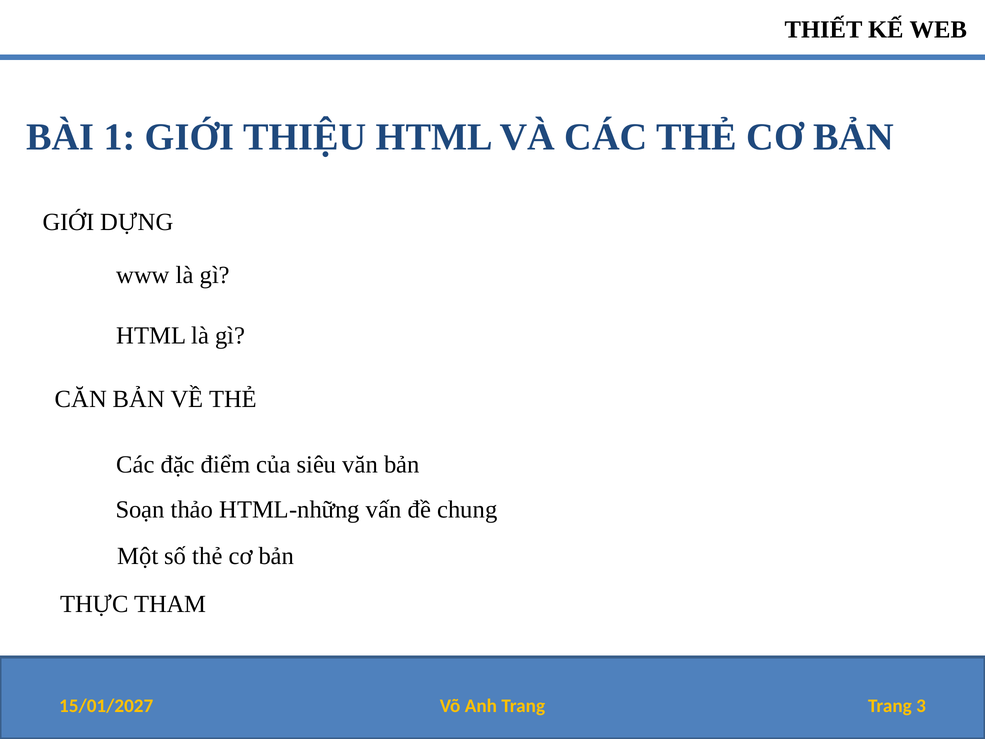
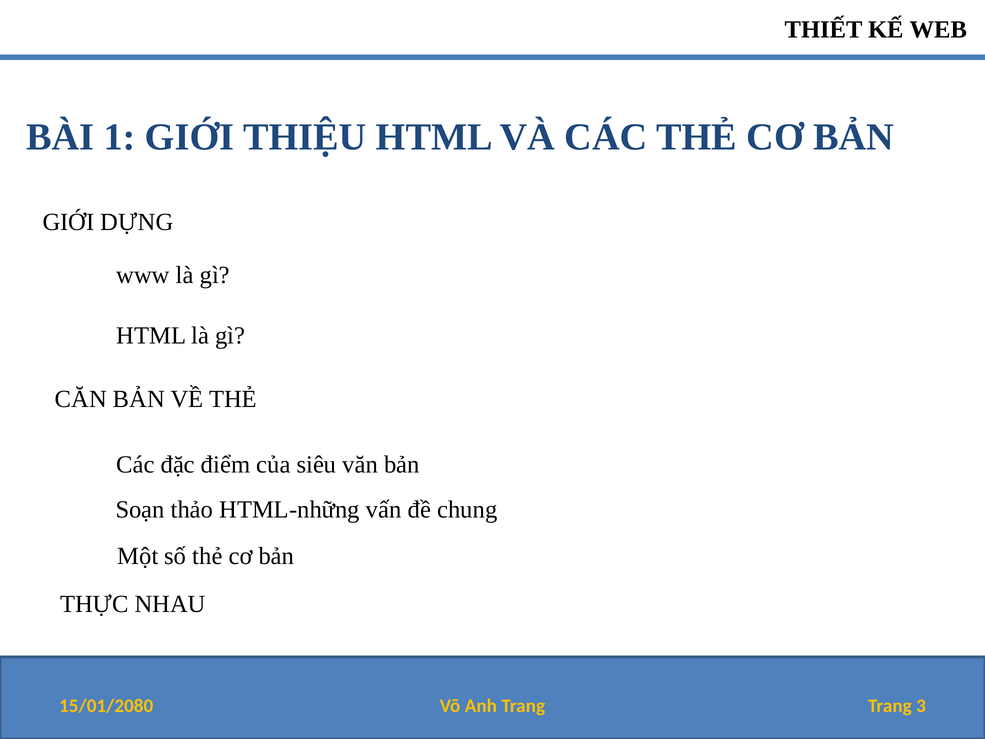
THAM: THAM -> NHAU (170, 604)
15/01/2027: 15/01/2027 -> 15/01/2080 (106, 706)
